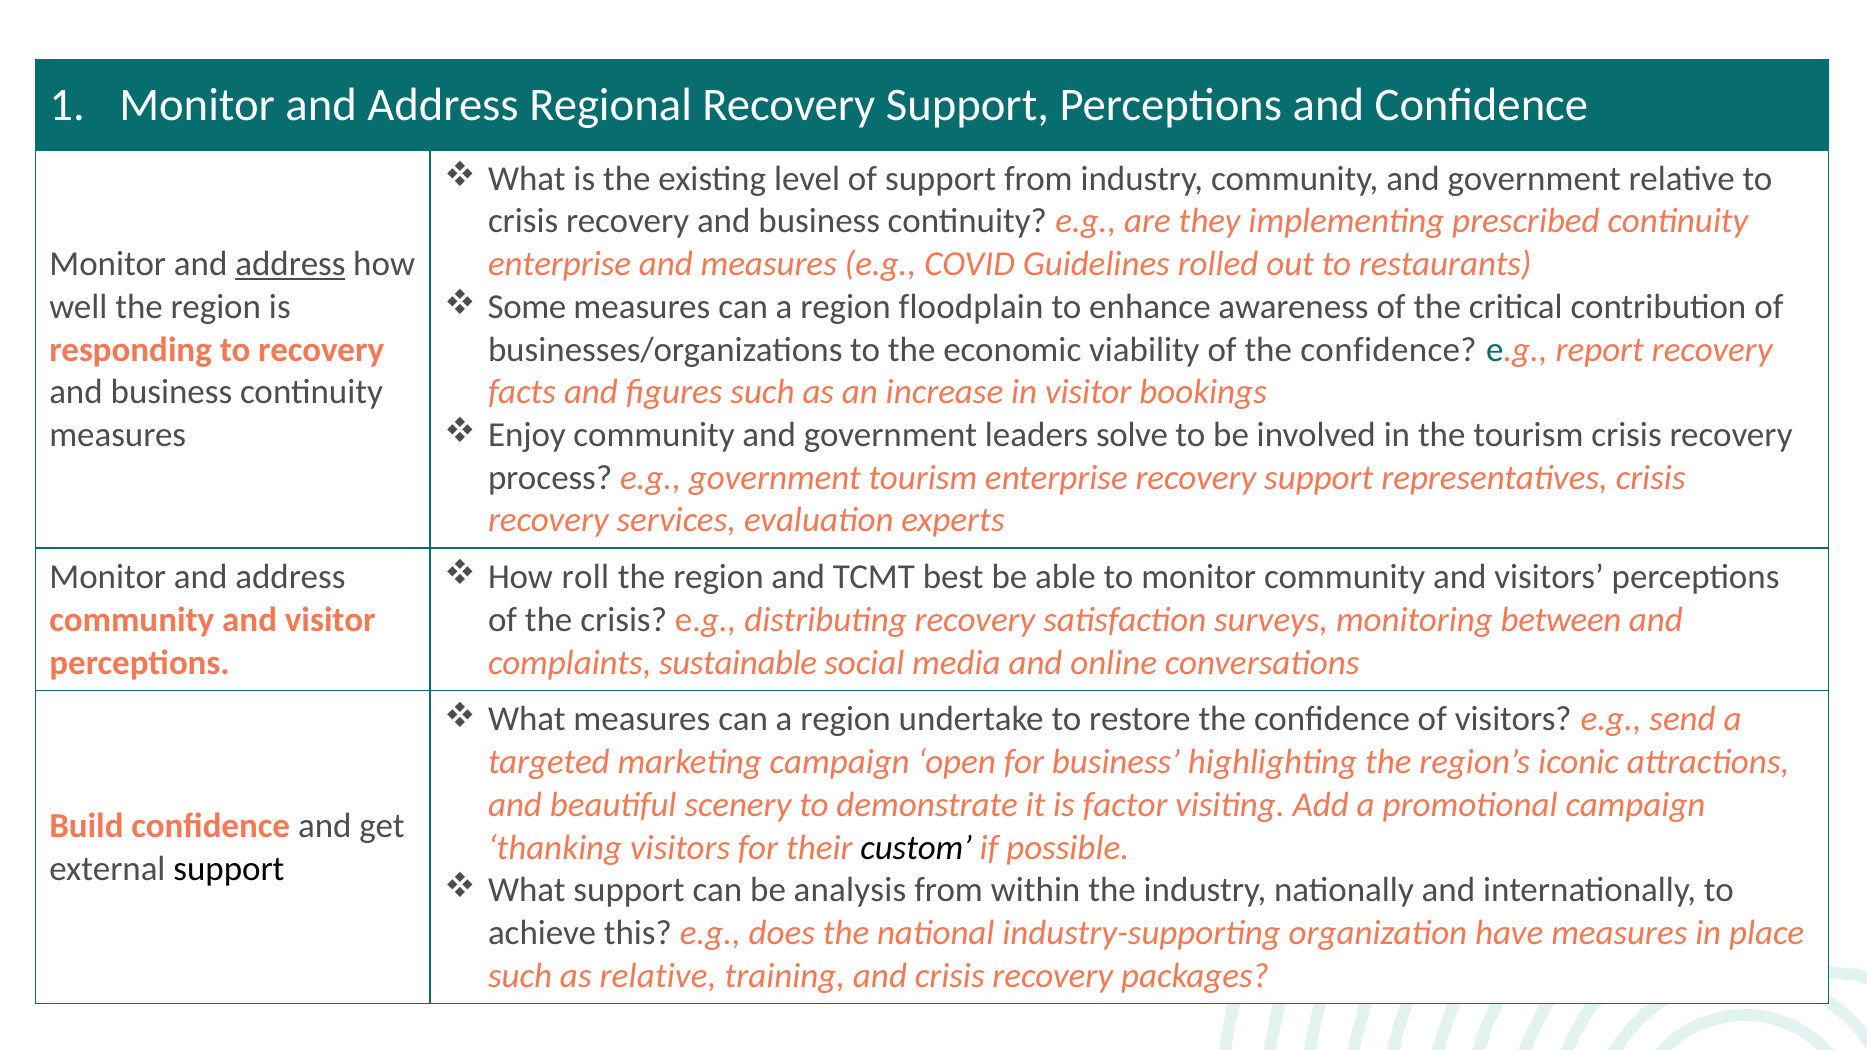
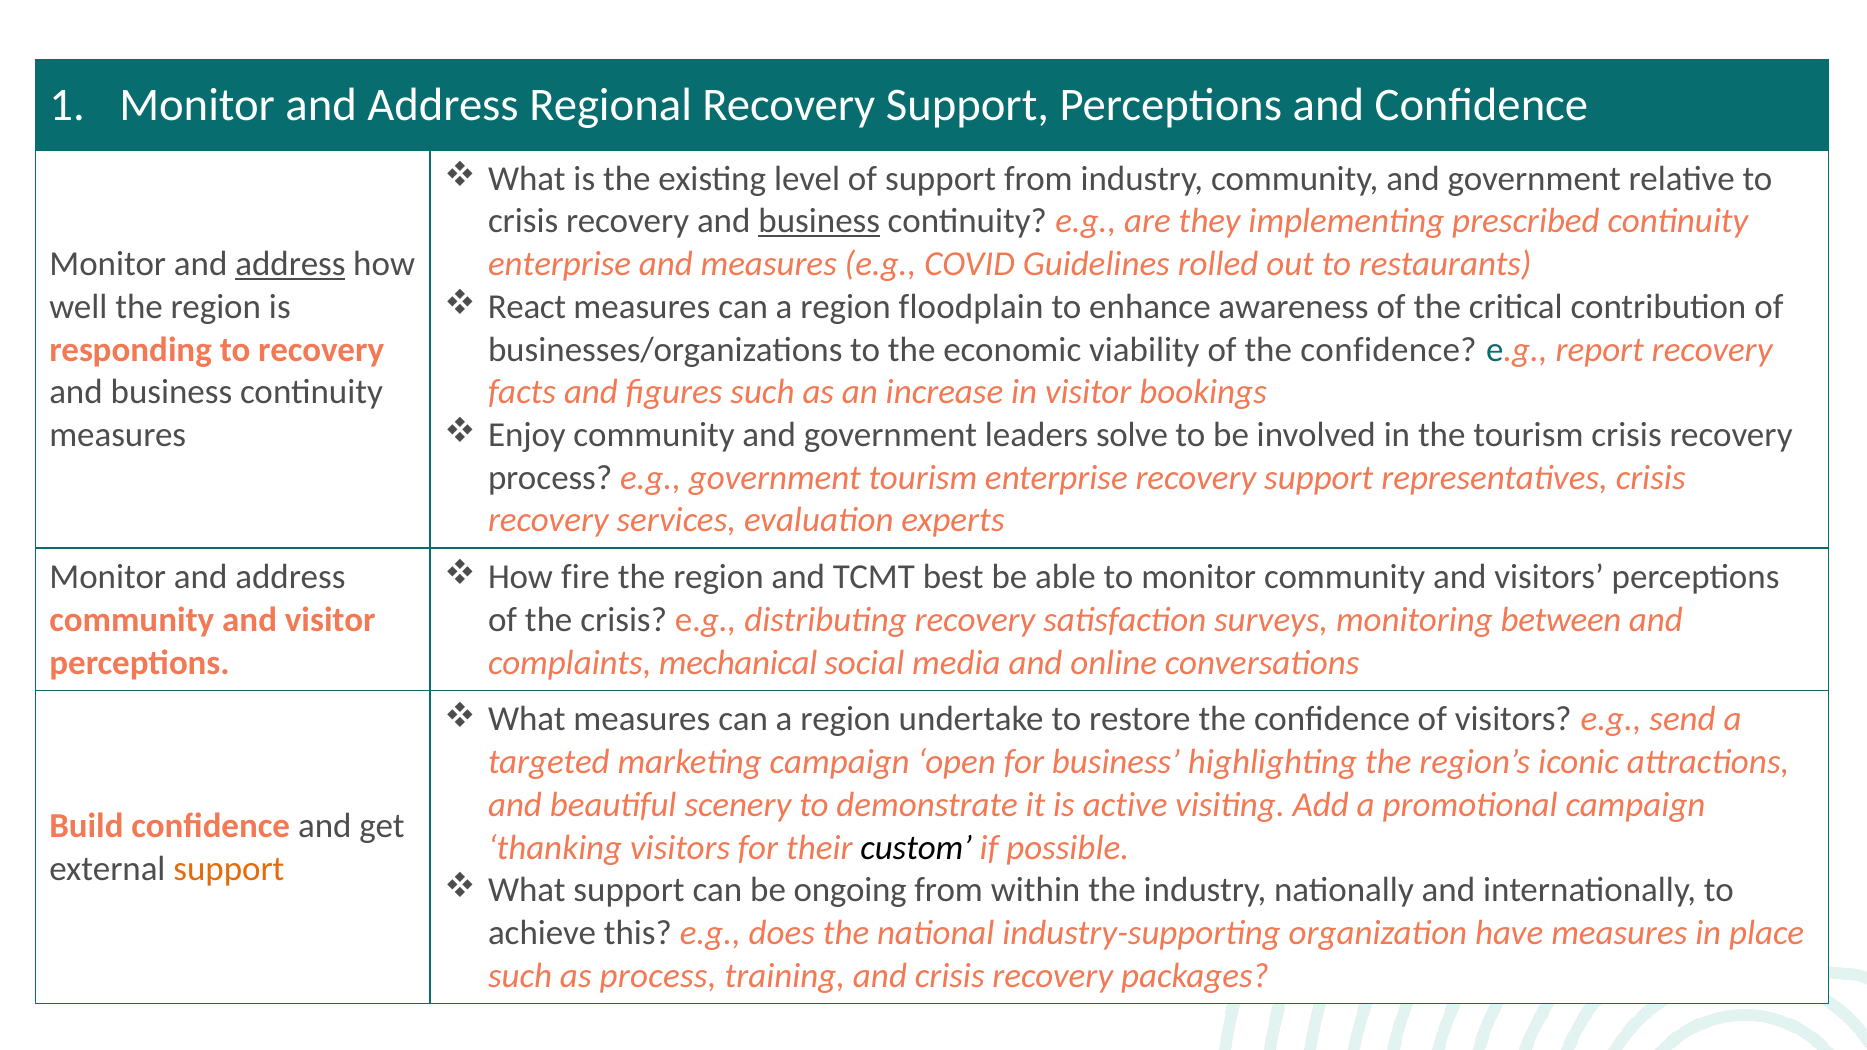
business underline: none -> present (819, 221)
Some: Some -> React (527, 307)
roll: roll -> fire (585, 577)
sustainable: sustainable -> mechanical (738, 663)
factor: factor -> active (1125, 805)
support colour: black -> orange (229, 869)
analysis: analysis -> ongoing (850, 890)
as relative: relative -> process (658, 976)
